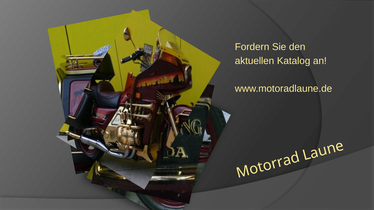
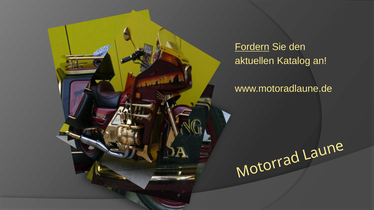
Fordern underline: none -> present (252, 47)
